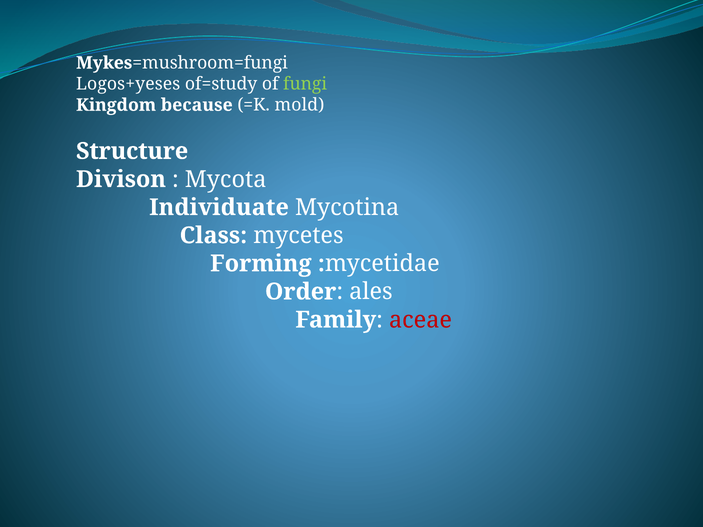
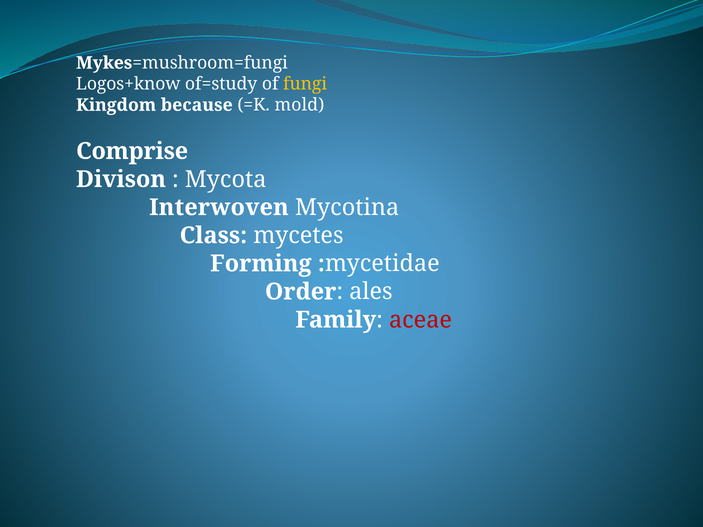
Logos+yeses: Logos+yeses -> Logos+know (128, 84)
fungi colour: light green -> yellow (305, 84)
Structure: Structure -> Comprise (132, 151)
Individuate: Individuate -> Interwoven (219, 207)
